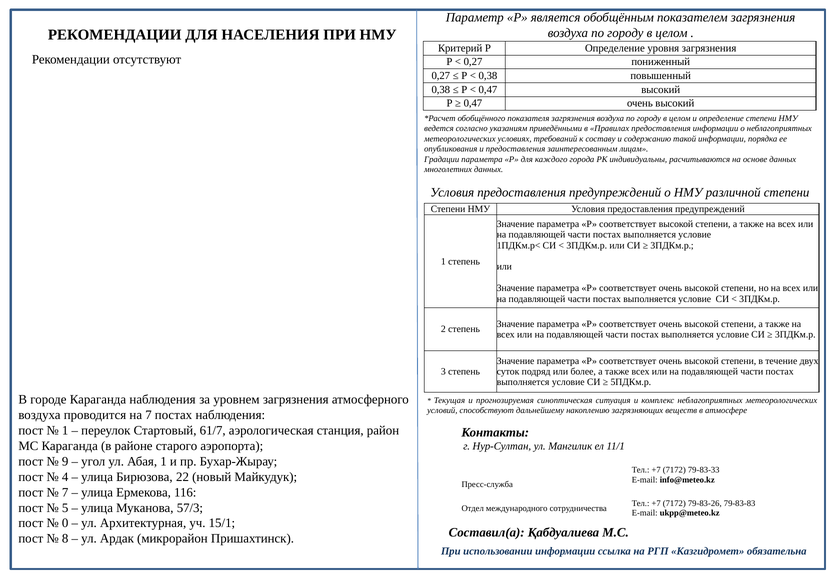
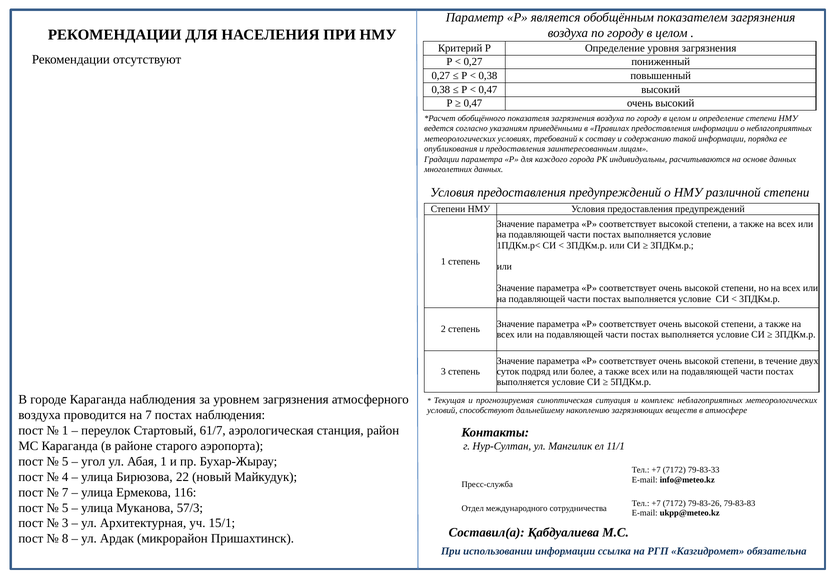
9: 9 -> 5 (65, 461)
0: 0 -> 3 (65, 523)
